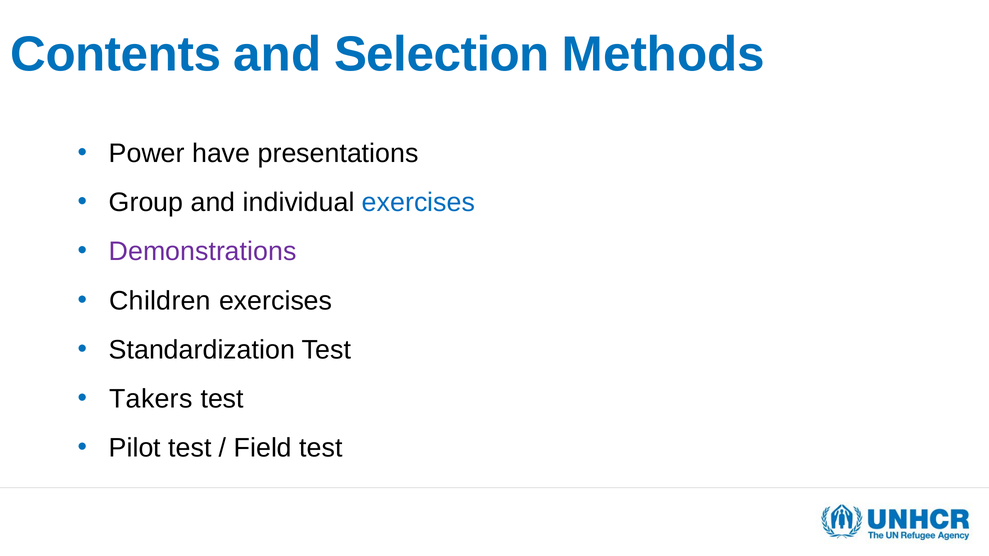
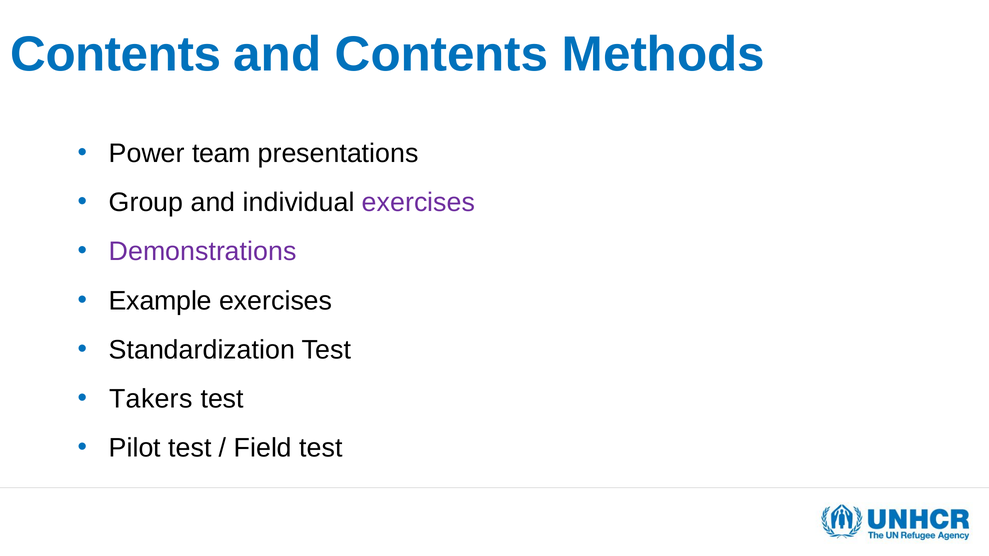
and Selection: Selection -> Contents (442, 54)
have: have -> team (221, 153)
exercises colour: blue -> purple (418, 203)
Children: Children -> Example (160, 301)
